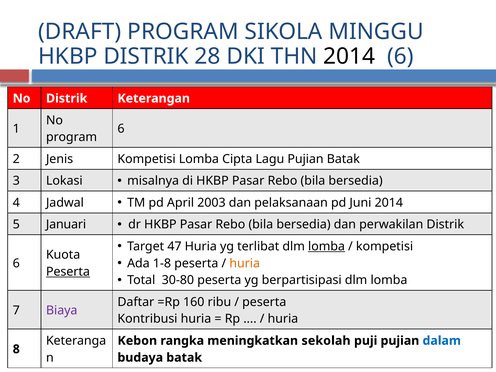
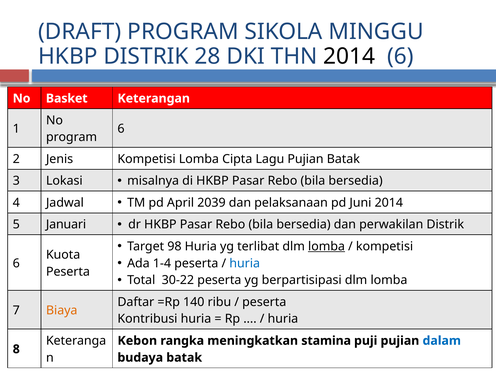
No Distrik: Distrik -> Basket (67, 98)
2003: 2003 -> 2039 (211, 203)
47: 47 -> 98 (174, 246)
1-8: 1-8 -> 1-4 (162, 263)
huria colour: orange -> blue (245, 263)
Peserta underline: present -> none (68, 272)
30-80: 30-80 -> 30-22 (178, 280)
160: 160 -> 140 (194, 302)
Biaya colour: purple -> orange (62, 310)
sekolah: sekolah -> stamina (326, 341)
